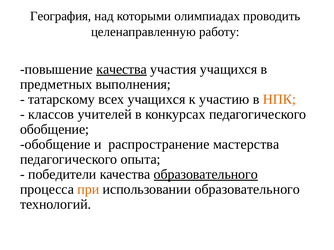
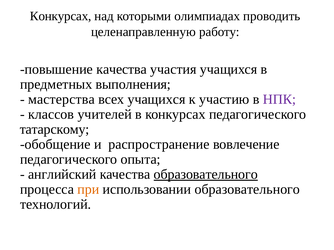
География: География -> Конкурсах (61, 16)
качества underline: present -> none (122, 69)
татарскому: татарскому -> мастерства (61, 100)
НПК colour: orange -> purple (279, 100)
обобщение: обобщение -> татарскому (55, 130)
мастерства: мастерства -> вовлечение (246, 145)
победители: победители -> английский (62, 175)
